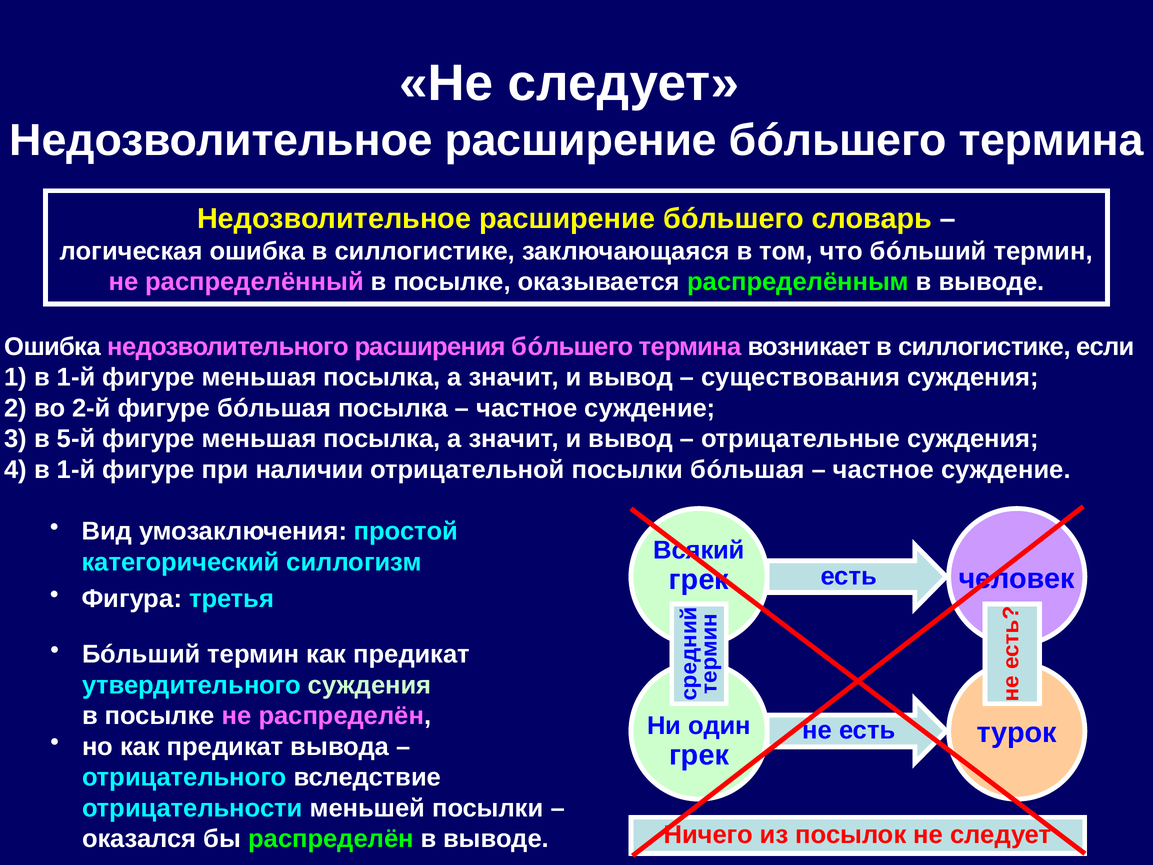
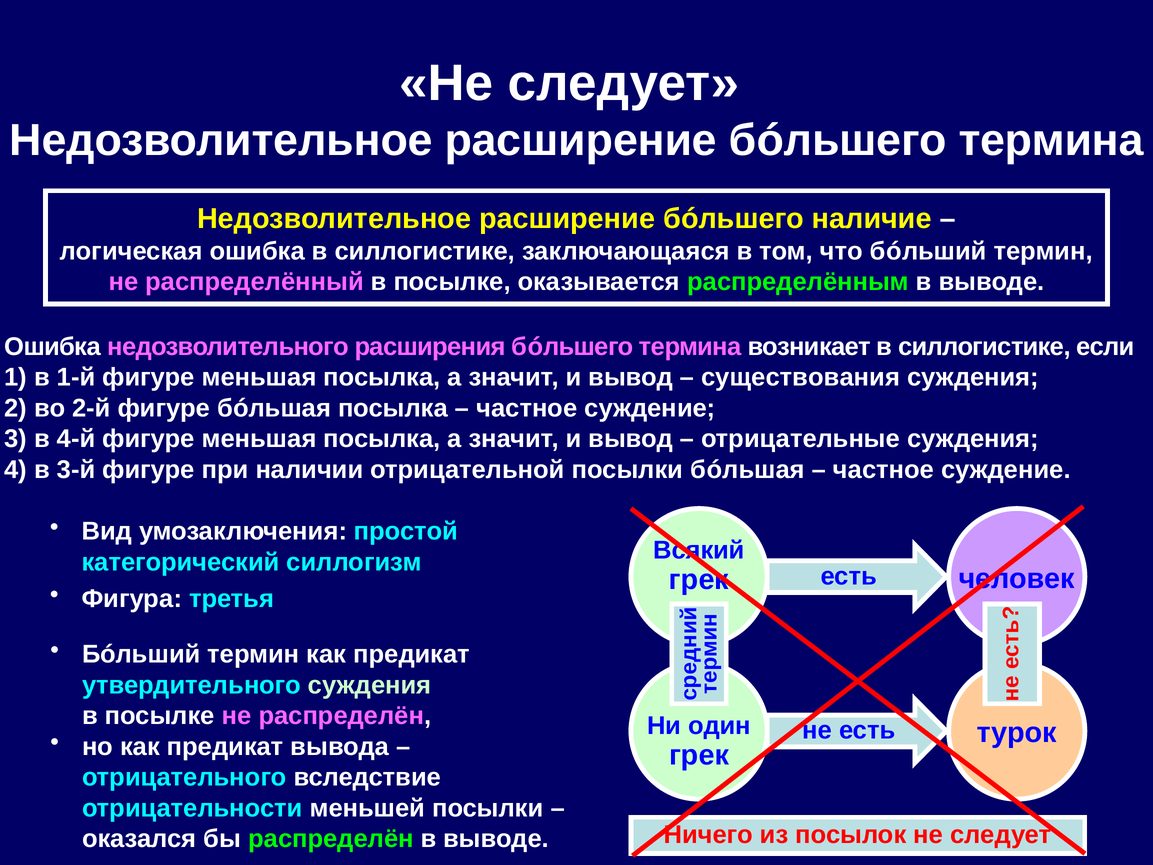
словарь: словарь -> наличие (872, 219)
5-й: 5-й -> 4-й (76, 439)
4 в 1-й: 1-й -> 3-й (76, 469)
